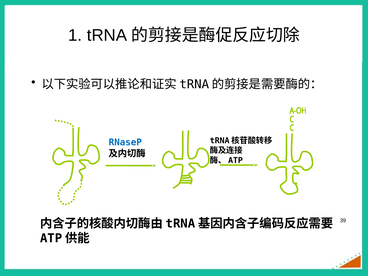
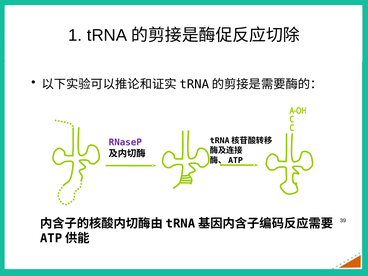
RNaseP colour: blue -> purple (125, 142)
